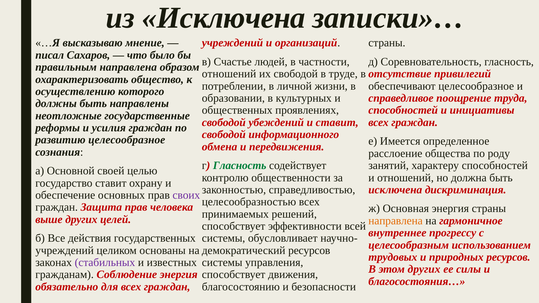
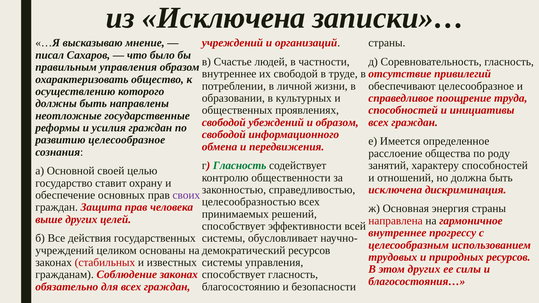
правильным направлена: направлена -> управления (128, 67)
отношений: отношений -> внутреннее (229, 74)
и ставит: ставит -> образом (337, 122)
направлена colour: orange -> red (396, 221)
стабильных colour: purple -> red (105, 263)
Соблюдение энергия: энергия -> законах (179, 275)
способствует движения: движения -> гласность (293, 275)
